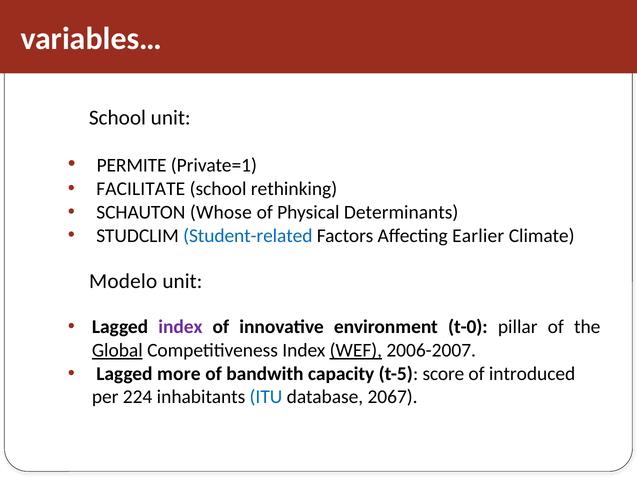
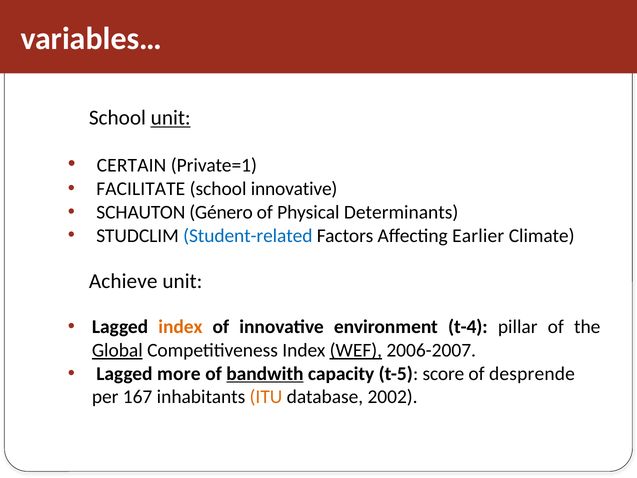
unit underline: none -> present (171, 118)
PERMITE: PERMITE -> CERTAIN (131, 165)
school rethinking: rethinking -> innovative (294, 189)
Whose: Whose -> Género (221, 212)
Modelo: Modelo -> Achieve (123, 281)
index colour: purple -> orange (180, 327)
t-0: t-0 -> t-4 (468, 327)
bandwith underline: none -> present (265, 373)
introduced: introduced -> desprende (532, 373)
224: 224 -> 167 (138, 397)
ITU colour: blue -> orange (266, 397)
2067: 2067 -> 2002 (393, 397)
